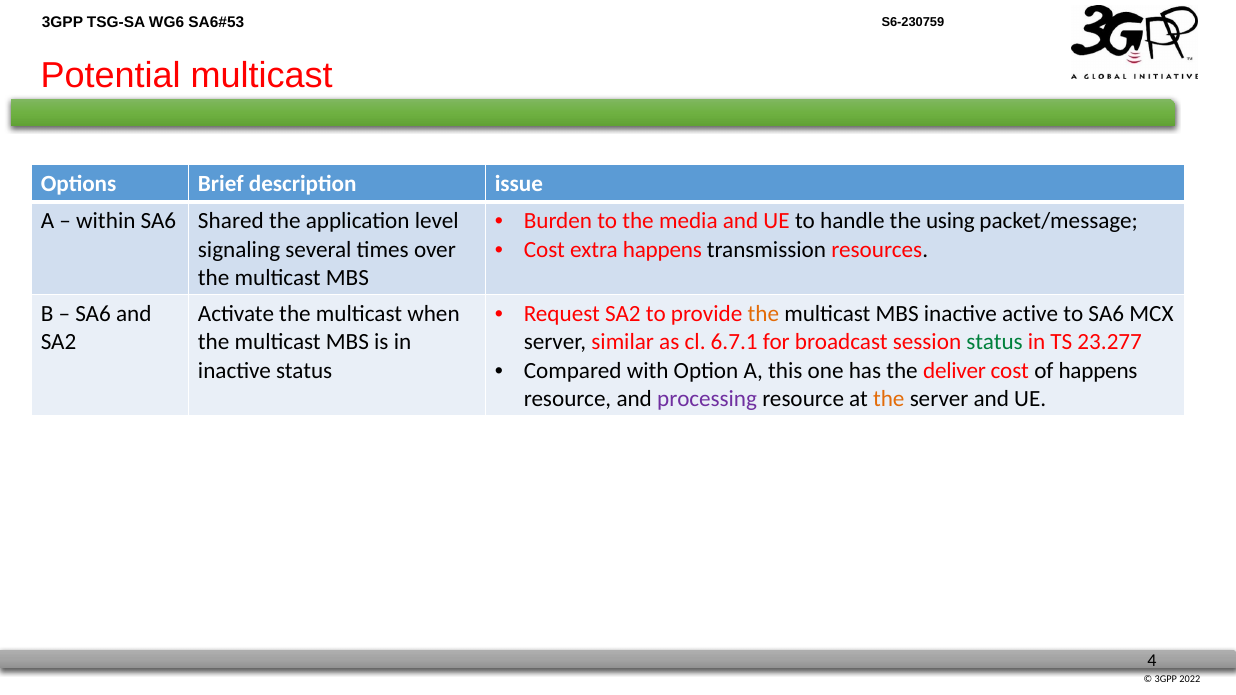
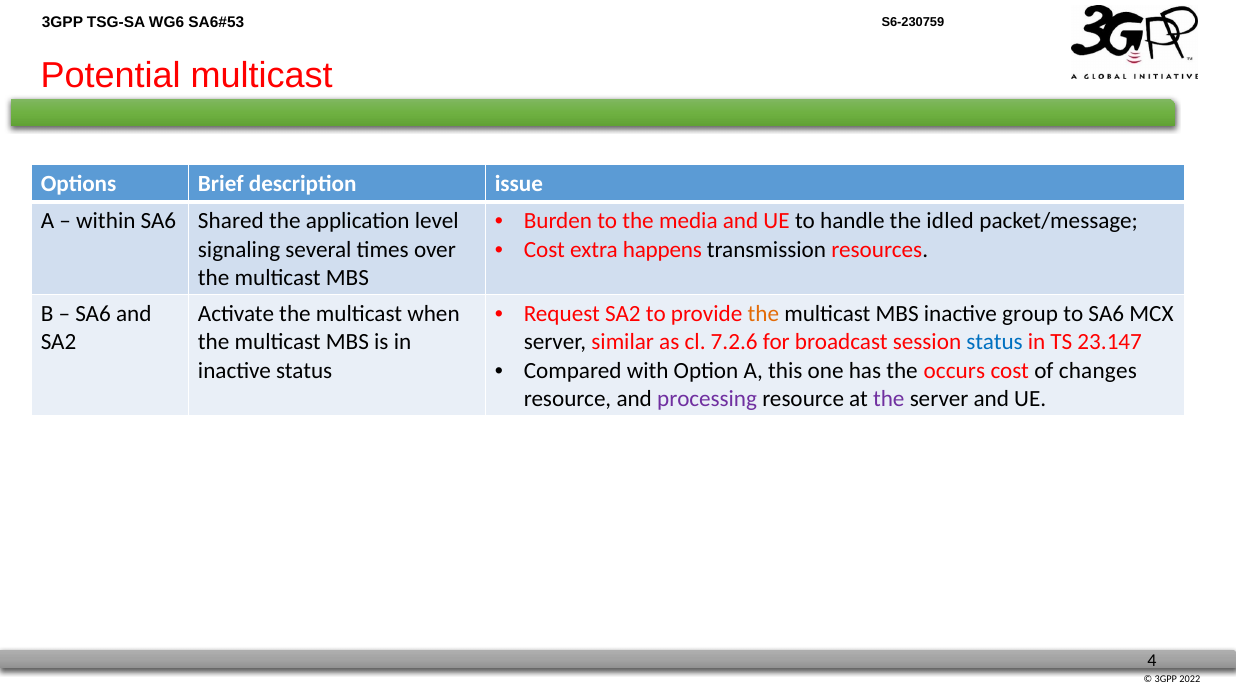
using: using -> idled (950, 221)
active: active -> group (1030, 314)
6.7.1: 6.7.1 -> 7.2.6 (734, 342)
status colour: green -> blue (995, 342)
23.277: 23.277 -> 23.147 (1110, 342)
deliver: deliver -> occurs (954, 371)
of happens: happens -> changes (1098, 371)
the colour: orange -> purple (889, 399)
